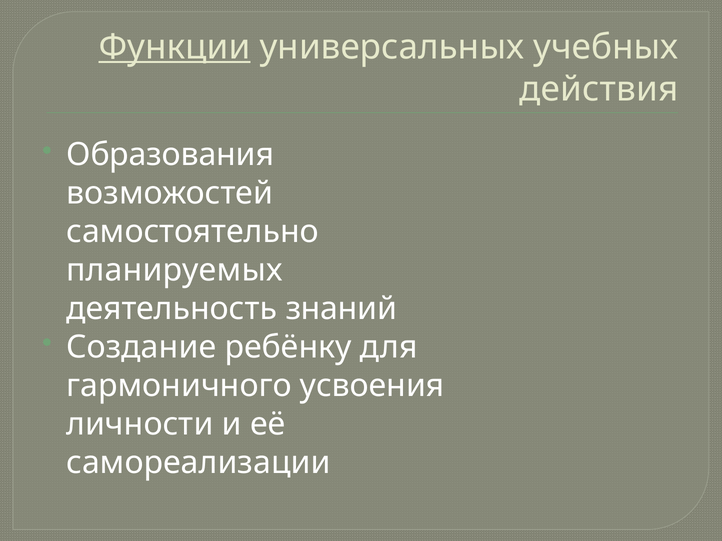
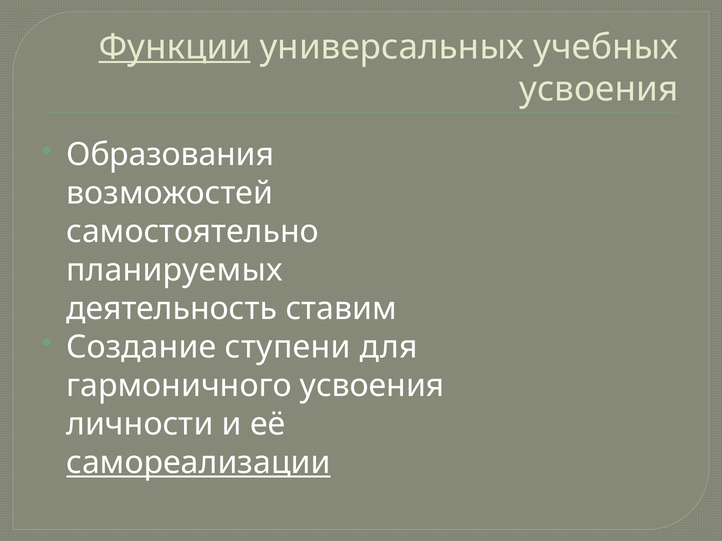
действия: действия -> усвоения (599, 89)
знаний: знаний -> ставим (341, 309)
ребёнку: ребёнку -> ступени (288, 348)
самореализации underline: none -> present (198, 463)
